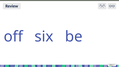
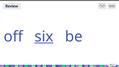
six underline: none -> present (44, 37)
